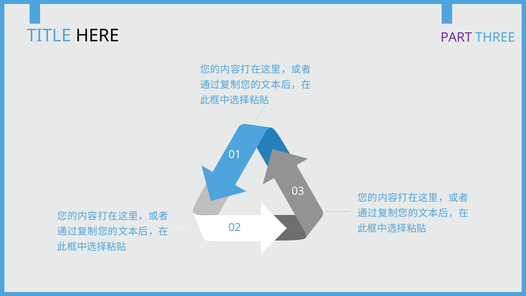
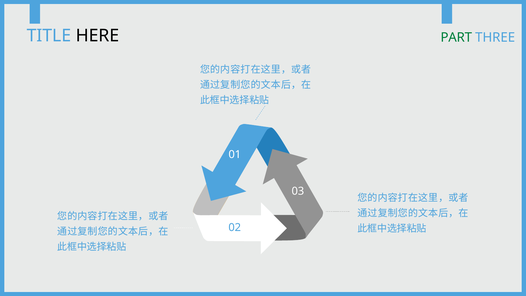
PART colour: purple -> green (456, 37)
